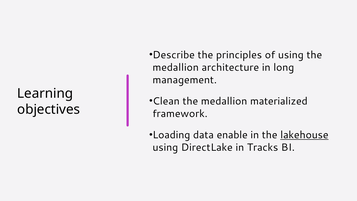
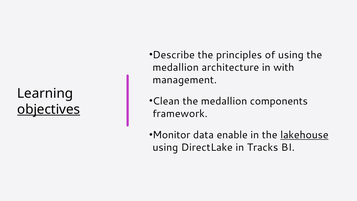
long: long -> with (284, 67)
materialized: materialized -> components (279, 101)
objectives underline: none -> present (49, 109)
Loading: Loading -> Monitor (171, 135)
